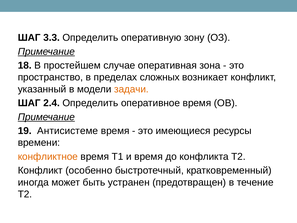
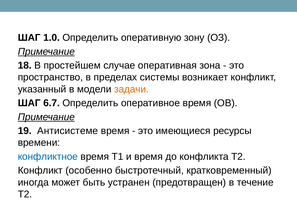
3.3: 3.3 -> 1.0 (52, 38)
сложных: сложных -> системы (160, 77)
2.4: 2.4 -> 6.7 (52, 103)
конфликтное colour: orange -> blue (48, 156)
